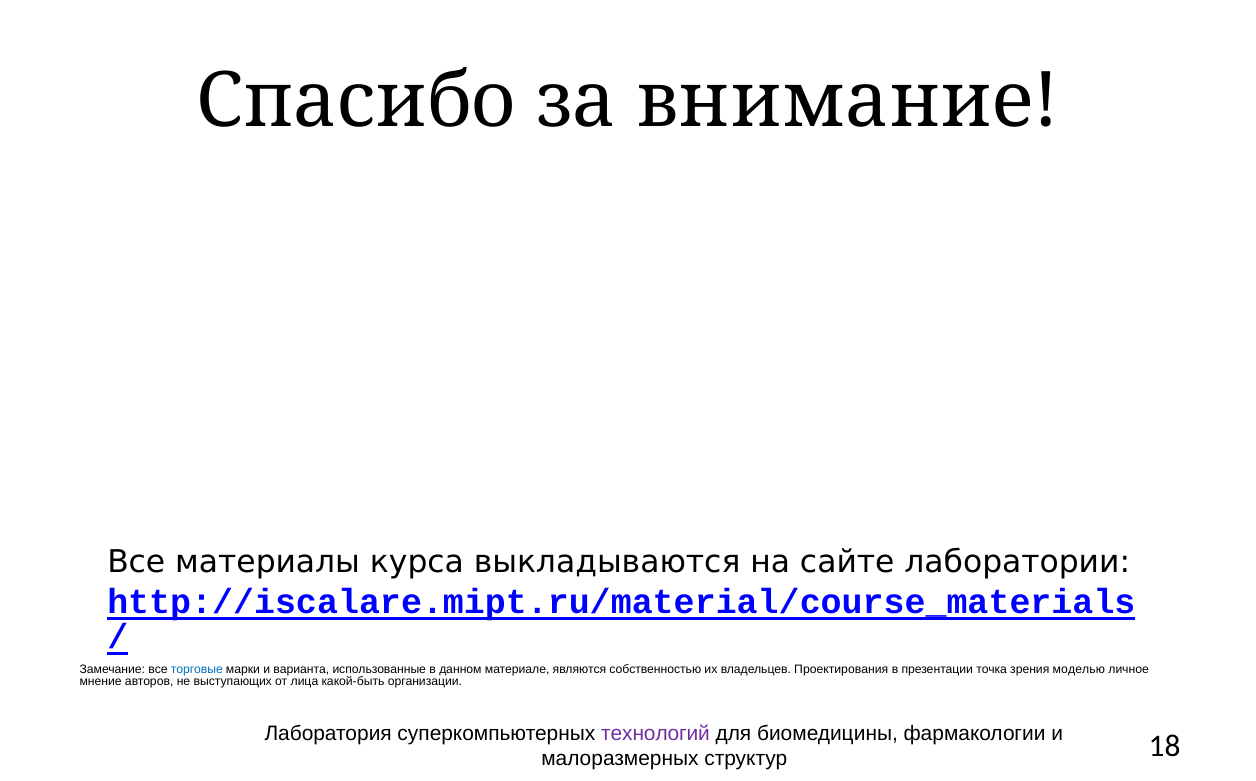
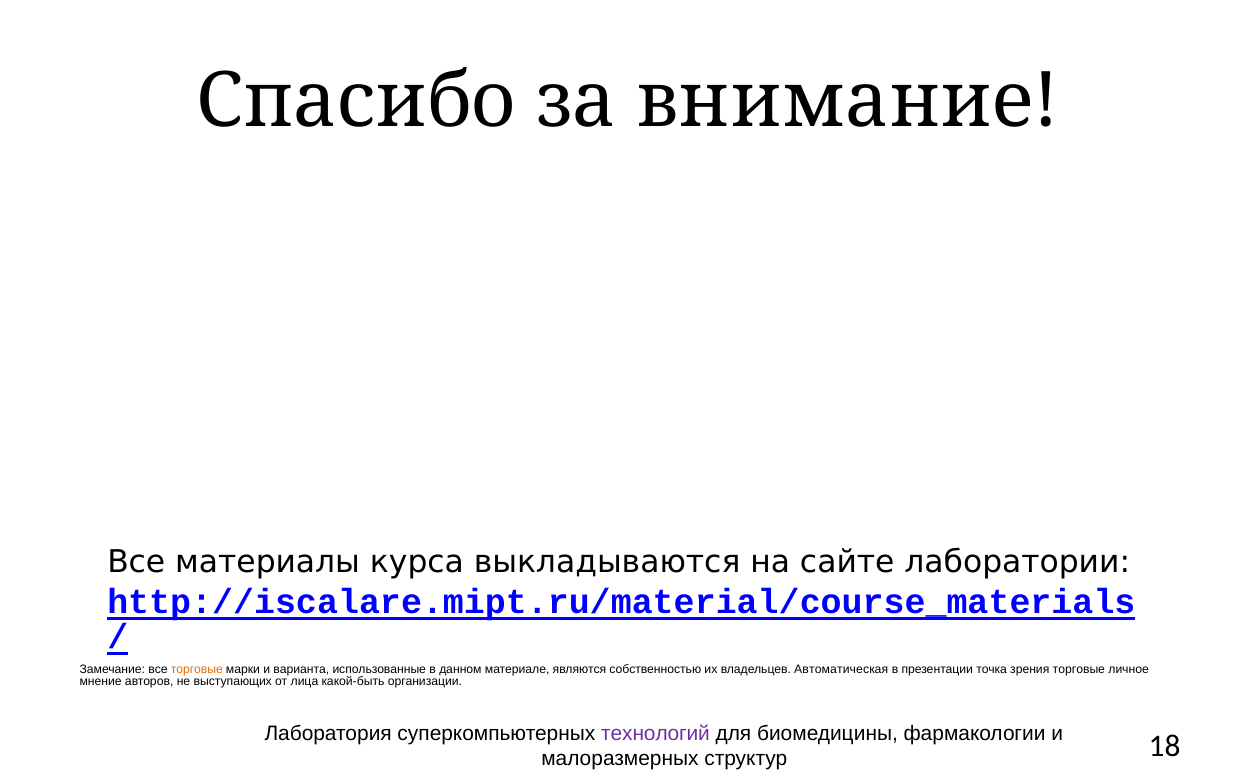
торговые colour: blue -> orange (197, 670)
Проектирования: Проектирования -> Автоматическая (841, 670)
зрения моделью: моделью -> торговые (1079, 670)
